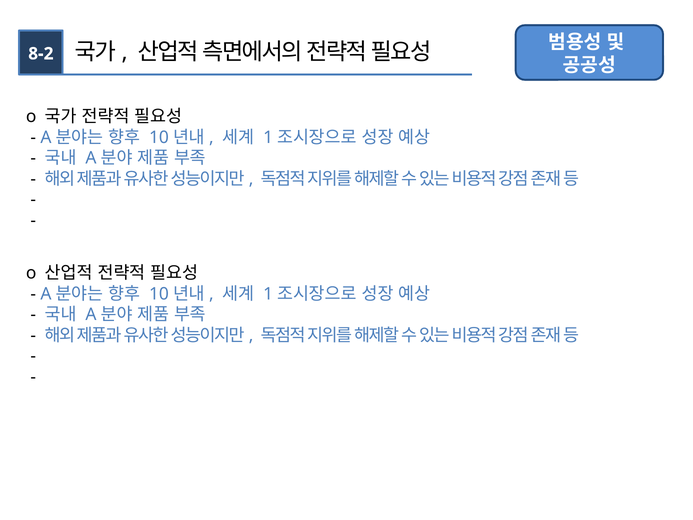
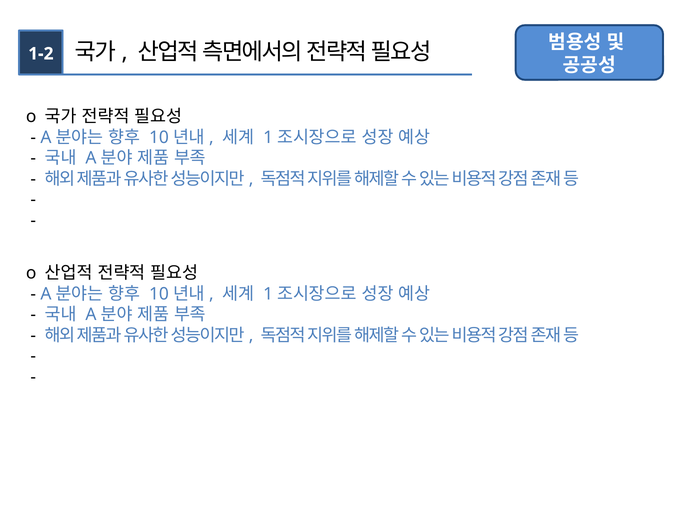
8-2: 8-2 -> 1-2 (41, 54)
